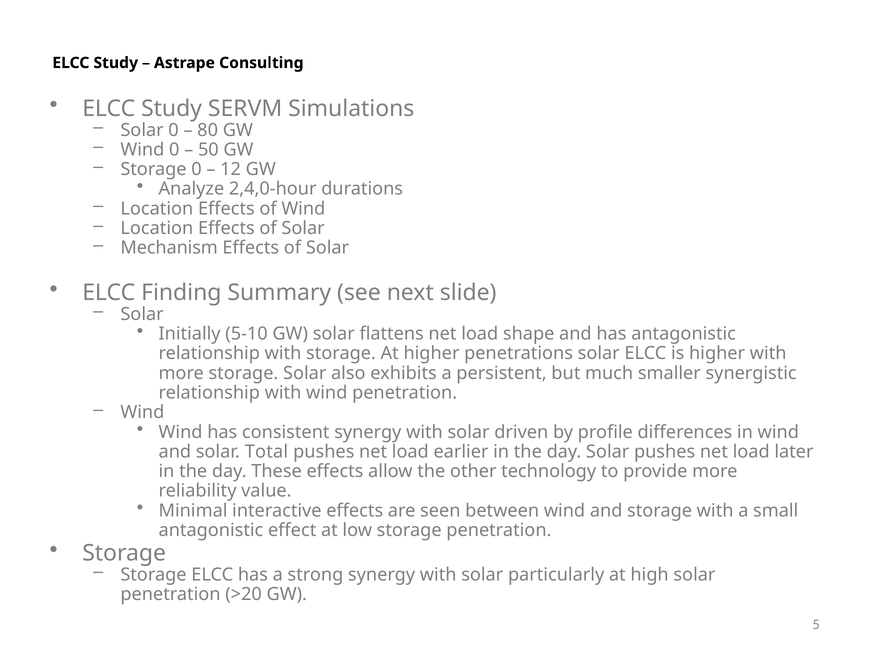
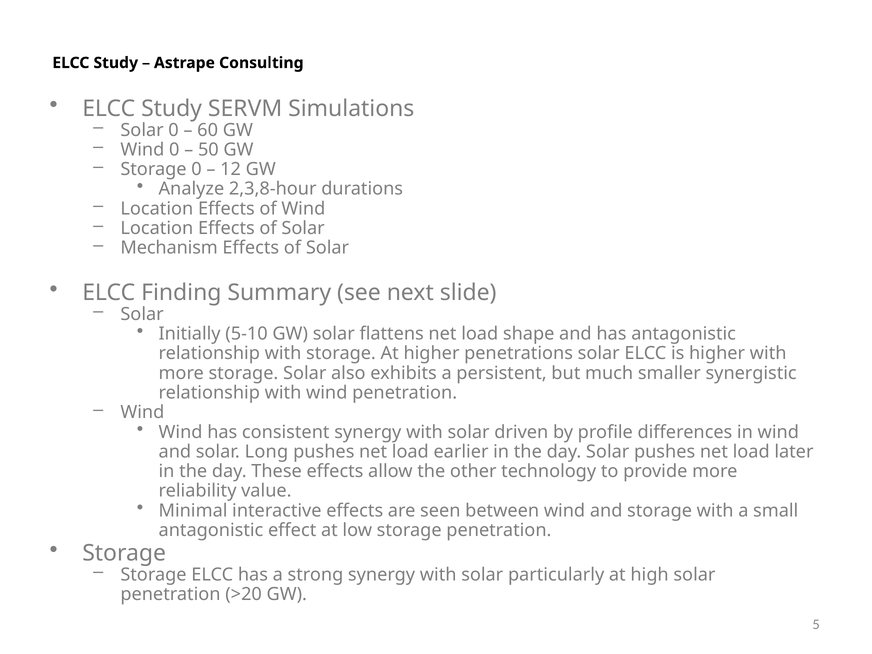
80: 80 -> 60 (208, 130)
2,4,0-hour: 2,4,0-hour -> 2,3,8-hour (273, 189)
Total: Total -> Long (266, 452)
